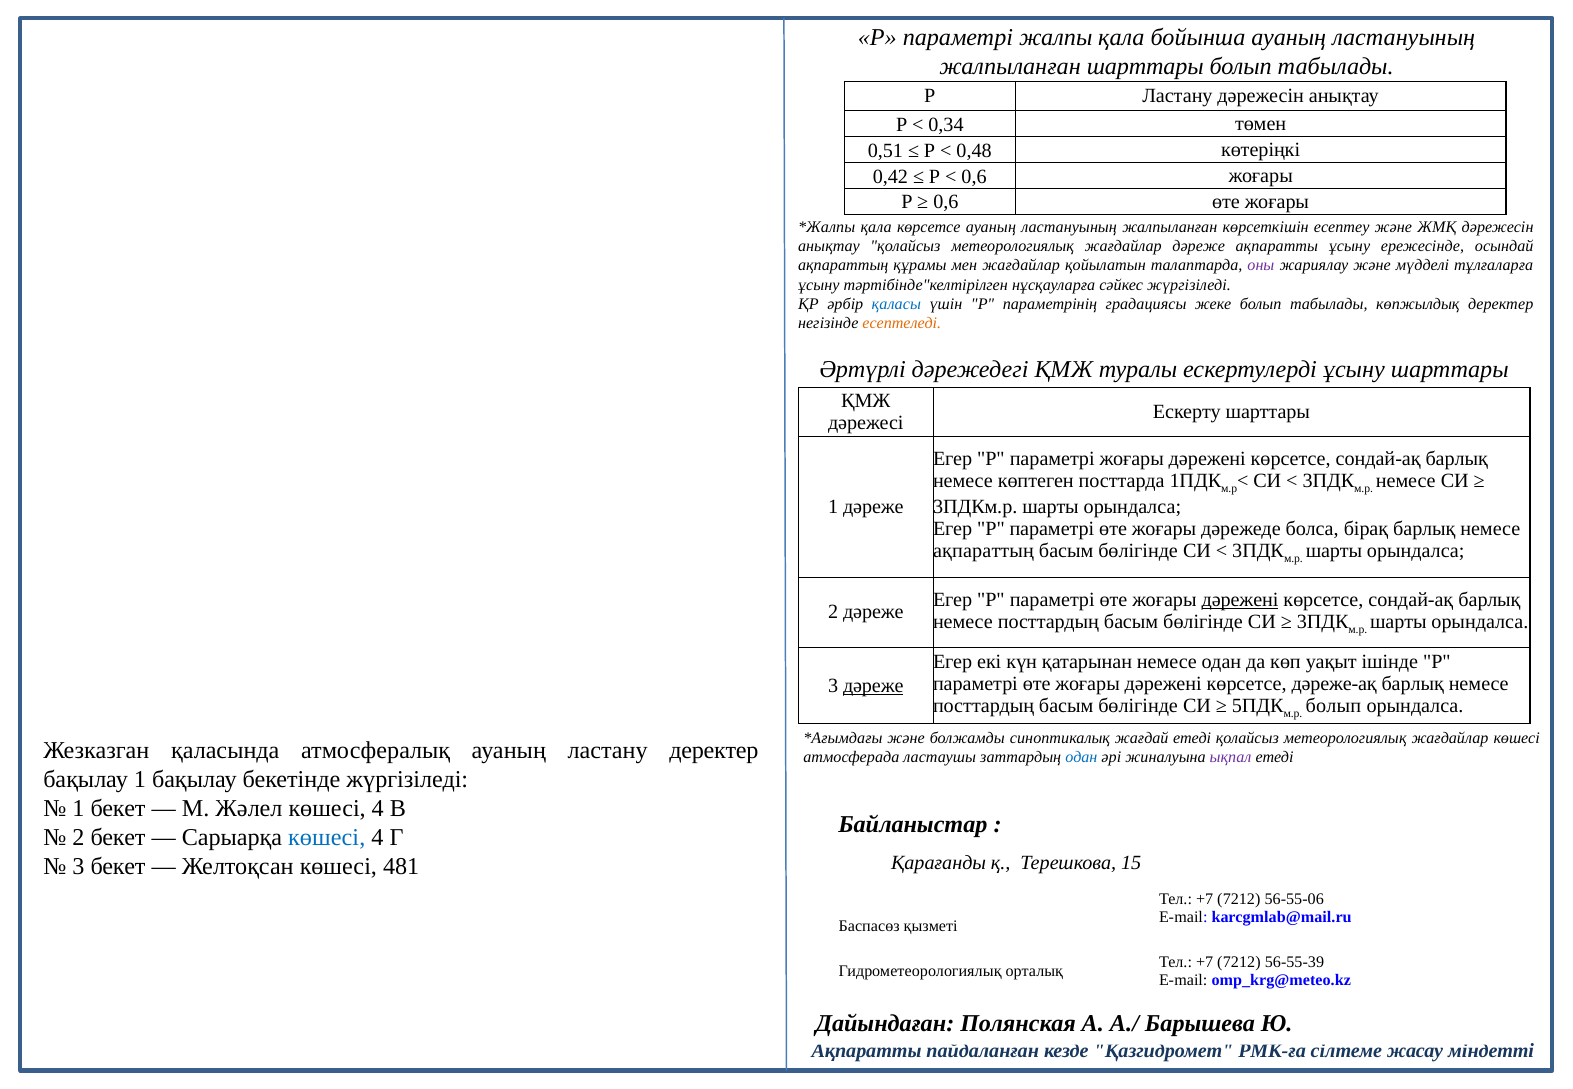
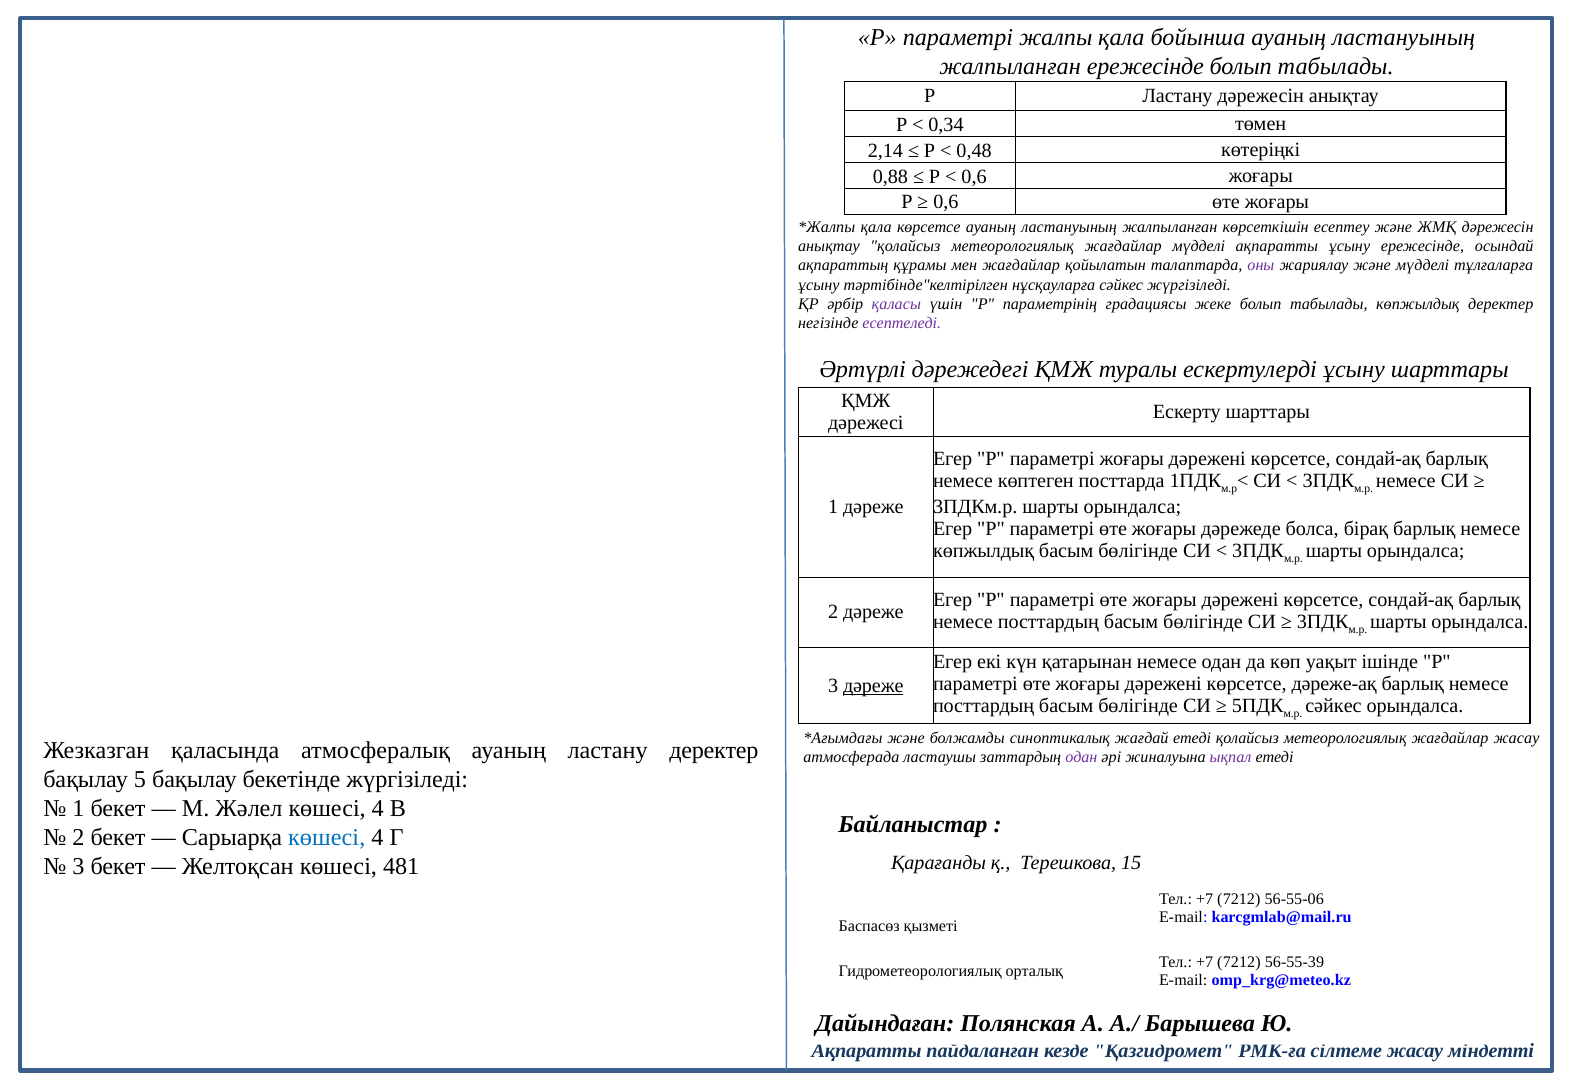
жалпыланған шарттары: шарттары -> ережесінде (1145, 66)
0,51: 0,51 -> 2,14 (885, 150)
0,42: 0,42 -> 0,88 (890, 176)
жағдайлар дәреже: дәреже -> мүдделі (1199, 246)
қаласы colour: blue -> purple (896, 304)
есептеледі colour: orange -> purple (902, 324)
ақпараттың: ақпараттың -> көпжылдық (984, 551)
дәрежені underline: present -> none (1240, 600)
болып: болып -> сәйкес (1333, 706)
жағдайлар көшесі: көшесі -> жасау (1517, 738)
одан colour: blue -> purple (1081, 757)
бақылау 1: 1 -> 5 (140, 780)
